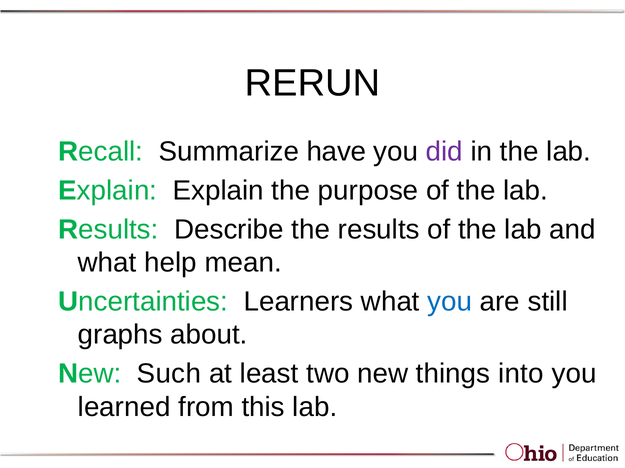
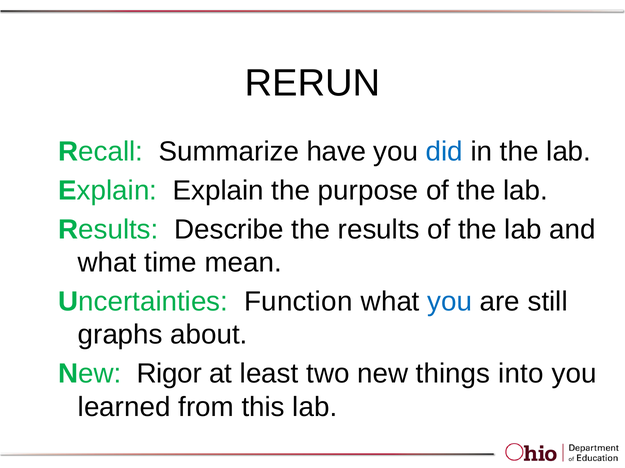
did colour: purple -> blue (444, 152)
help: help -> time (171, 263)
Learners: Learners -> Function (298, 302)
Such: Such -> Rigor (169, 374)
